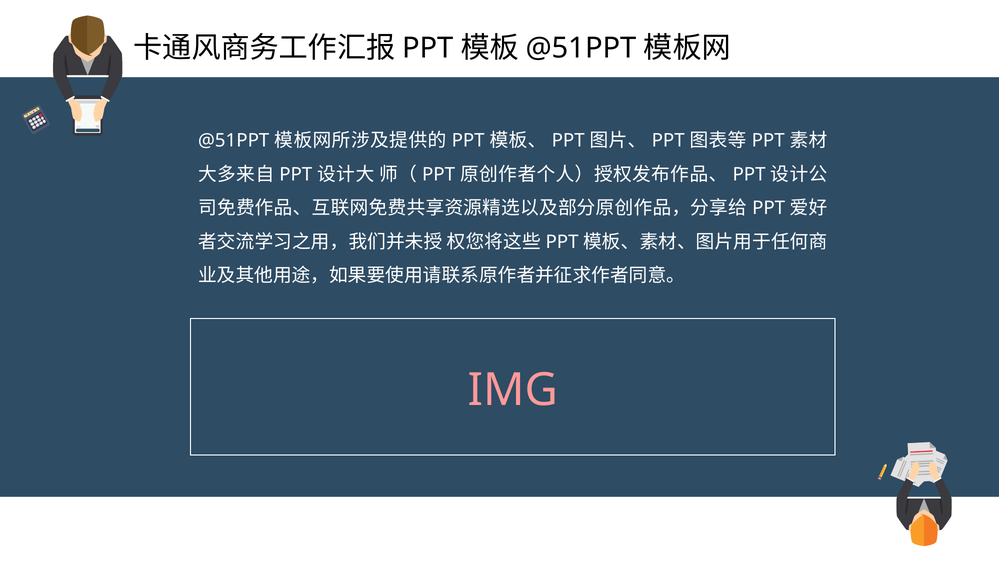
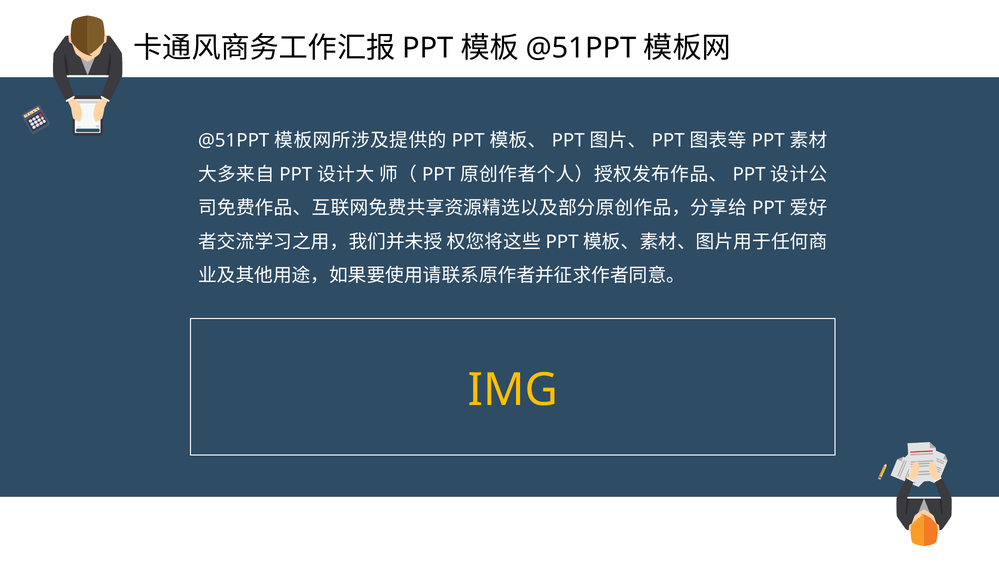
IMG colour: pink -> yellow (513, 390)
